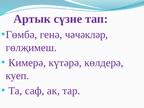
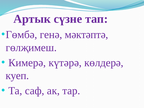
чәчәкләр: чәчәкләр -> мәктәптә (86, 35)
